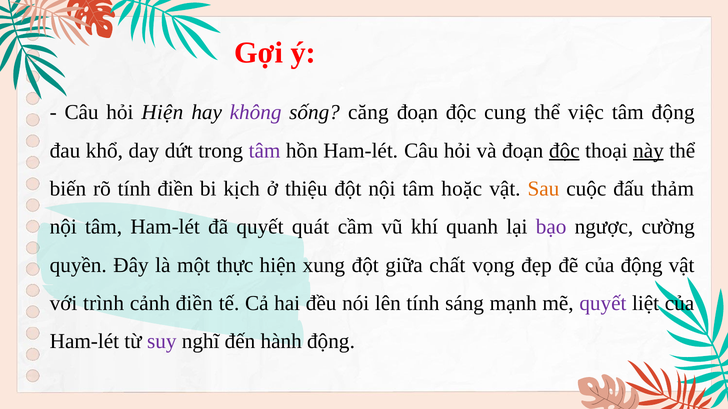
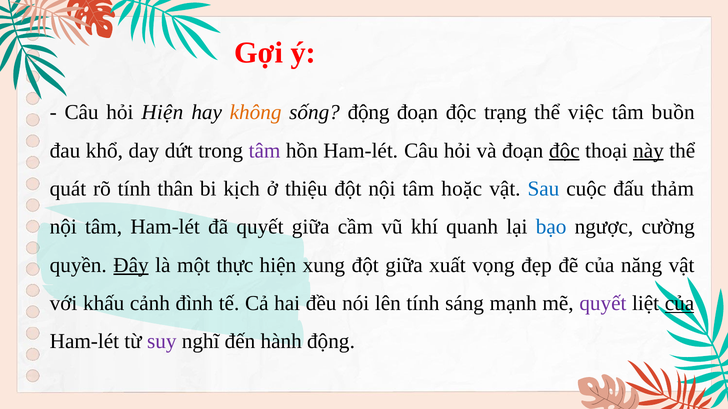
không colour: purple -> orange (256, 112)
sống căng: căng -> động (369, 112)
cung: cung -> trạng (505, 112)
tâm động: động -> buồn (673, 112)
biến: biến -> quát (68, 189)
tính điền: điền -> thân (175, 189)
Sau colour: orange -> blue (543, 189)
quyết quát: quát -> giữa (311, 227)
bạo colour: purple -> blue (551, 227)
Đây underline: none -> present (131, 265)
chất: chất -> xuất (447, 265)
của động: động -> năng (642, 265)
trình: trình -> khấu (104, 304)
cảnh điền: điền -> đình (194, 304)
của underline: none -> present (680, 304)
